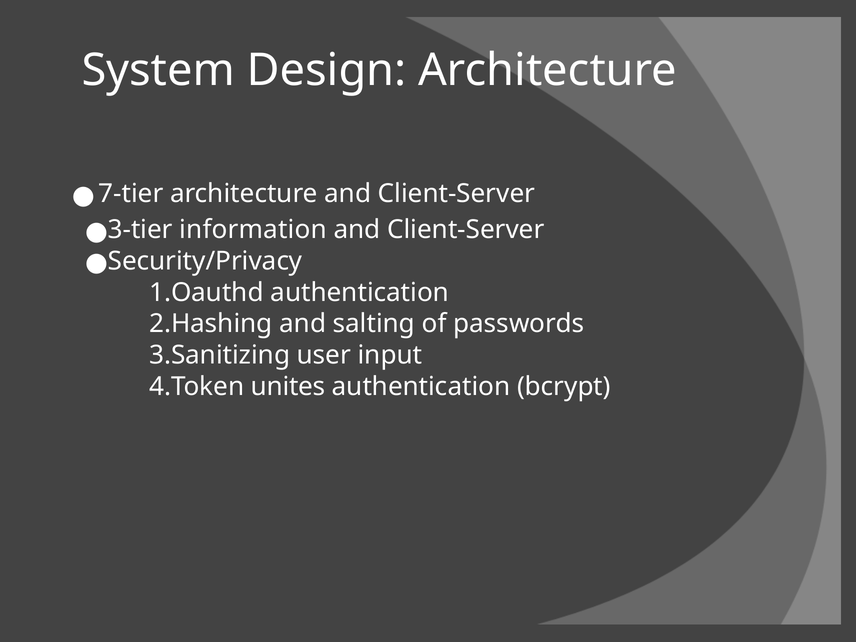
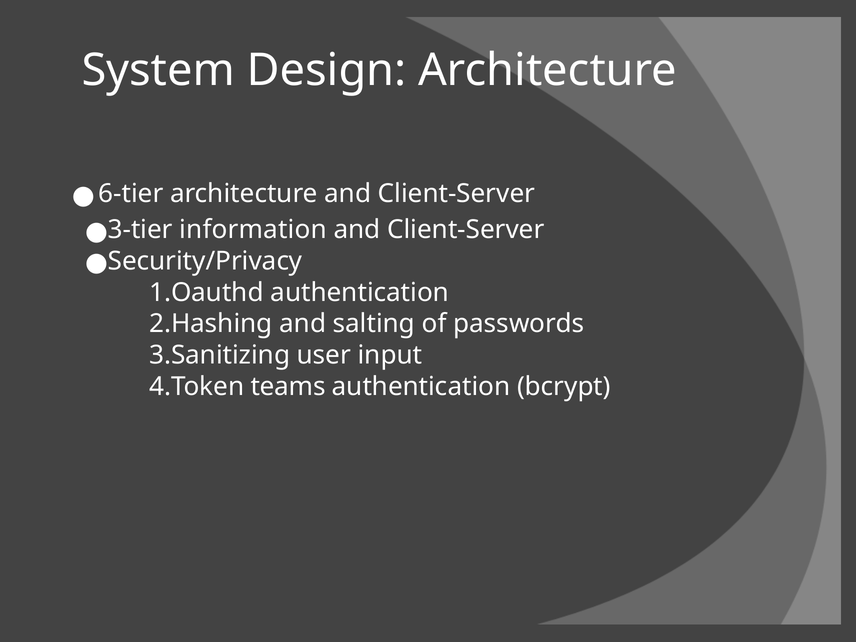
7-tier: 7-tier -> 6-tier (131, 194)
unites: unites -> teams (288, 387)
